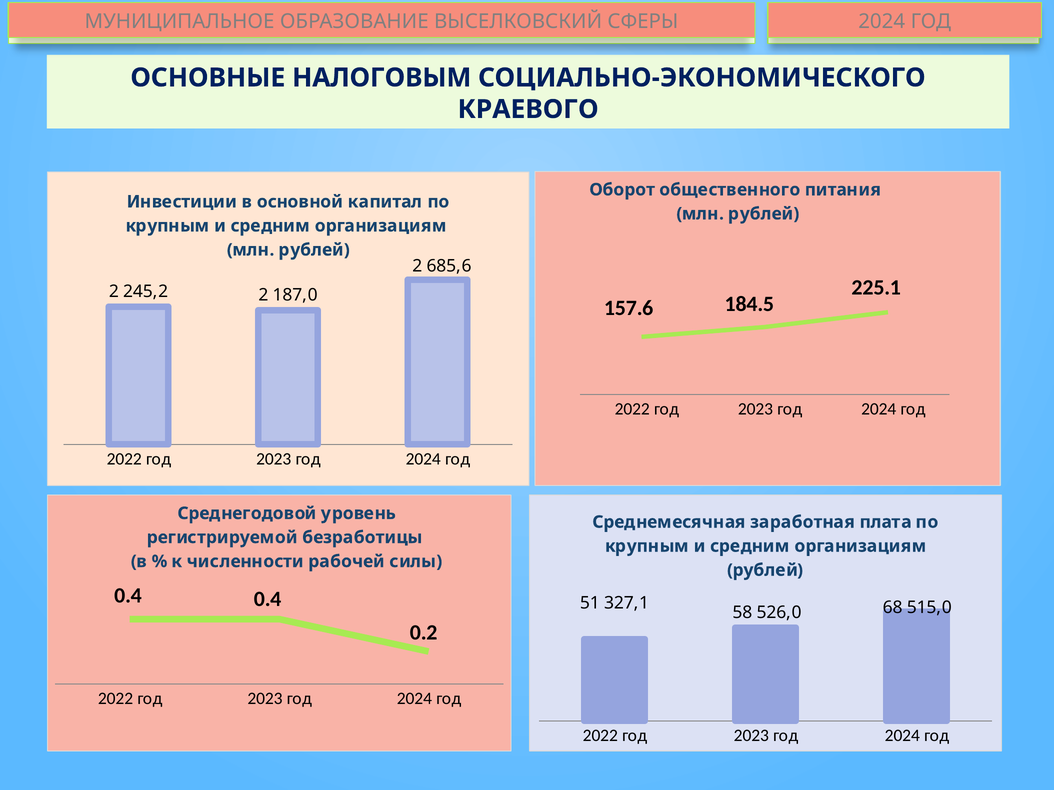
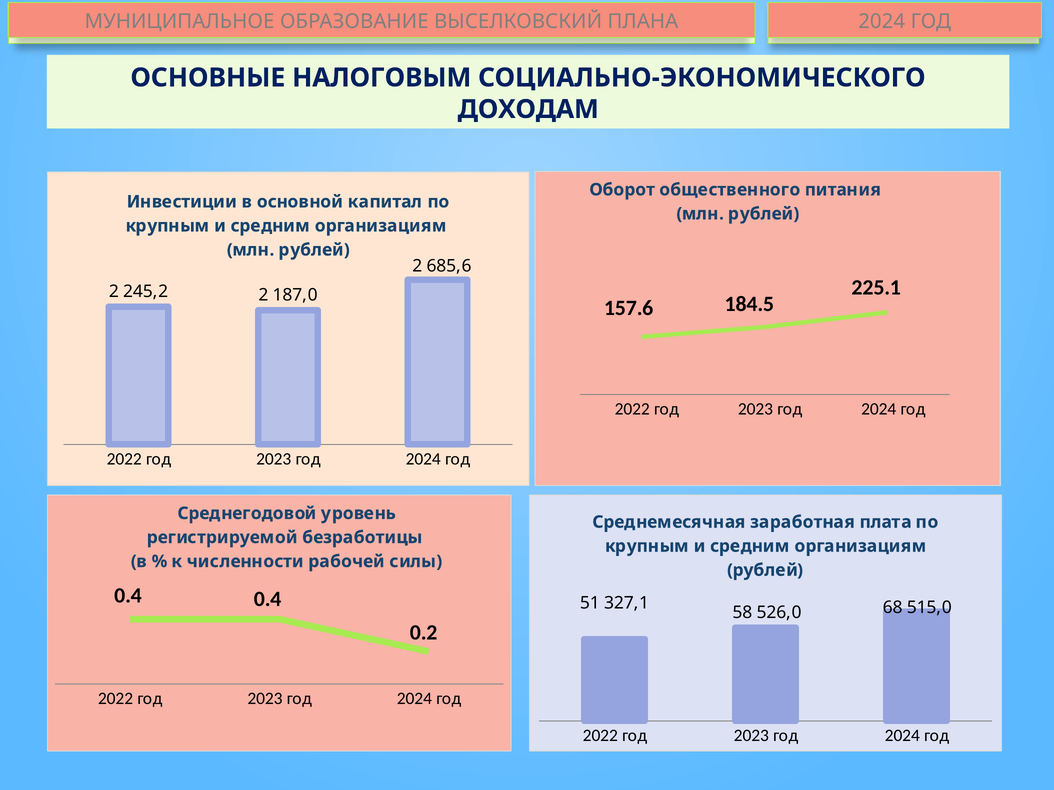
СФЕРЫ: СФЕРЫ -> ПЛАНА (643, 21)
КРАЕВОГО: КРАЕВОГО -> ДОХОДАМ (528, 109)
